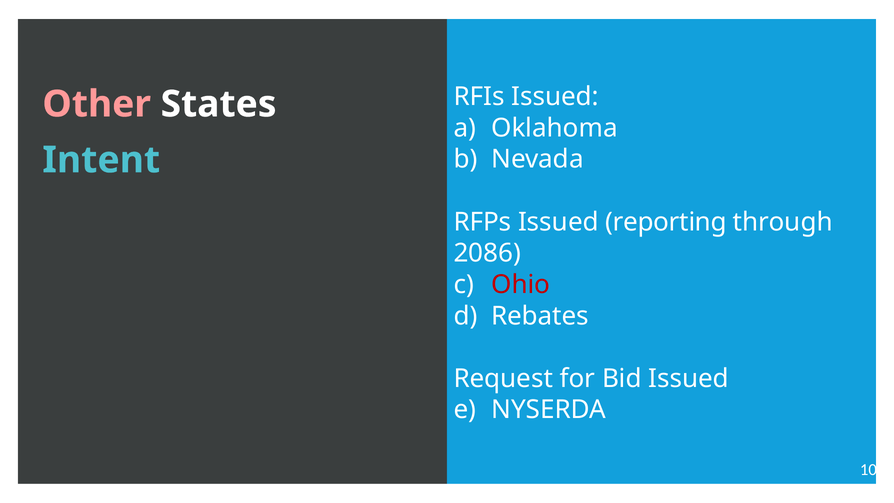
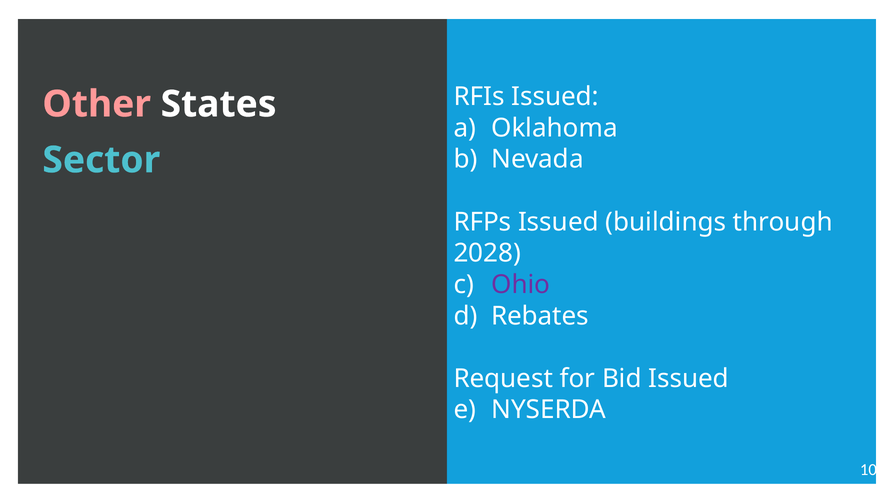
Intent: Intent -> Sector (101, 160)
reporting: reporting -> buildings (666, 222)
2086: 2086 -> 2028 (487, 253)
Ohio colour: red -> purple (521, 285)
